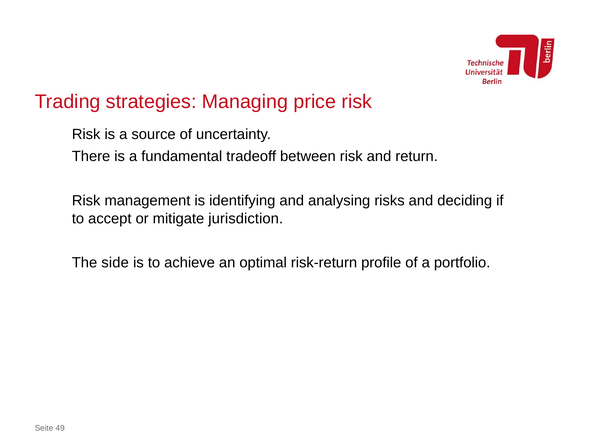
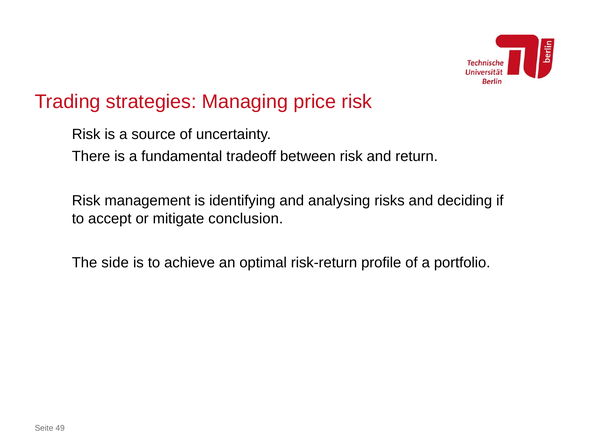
jurisdiction: jurisdiction -> conclusion (246, 218)
